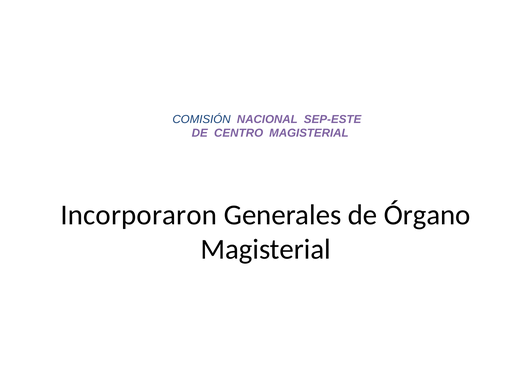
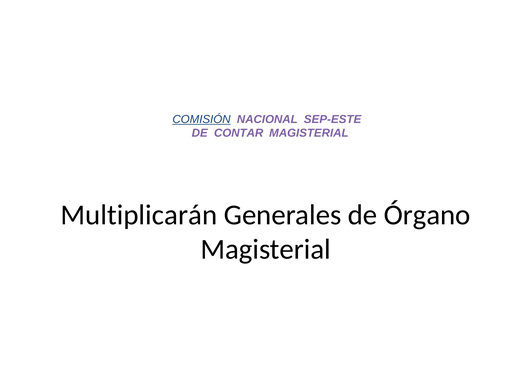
COMISIÓN underline: none -> present (202, 119)
CENTRO: CENTRO -> CONTAR (239, 133)
Incorporaron: Incorporaron -> Multiplicarán (139, 215)
